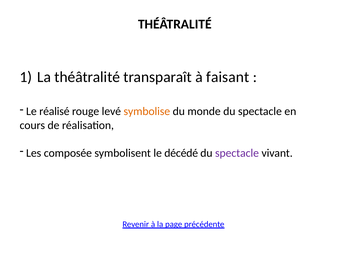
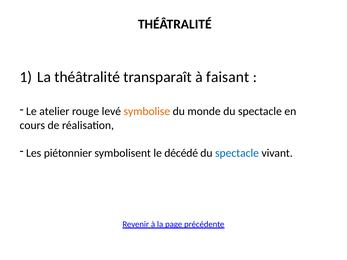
réalisé: réalisé -> atelier (54, 112)
composée: composée -> piétonnier (68, 153)
spectacle colour: purple -> blue (237, 153)
